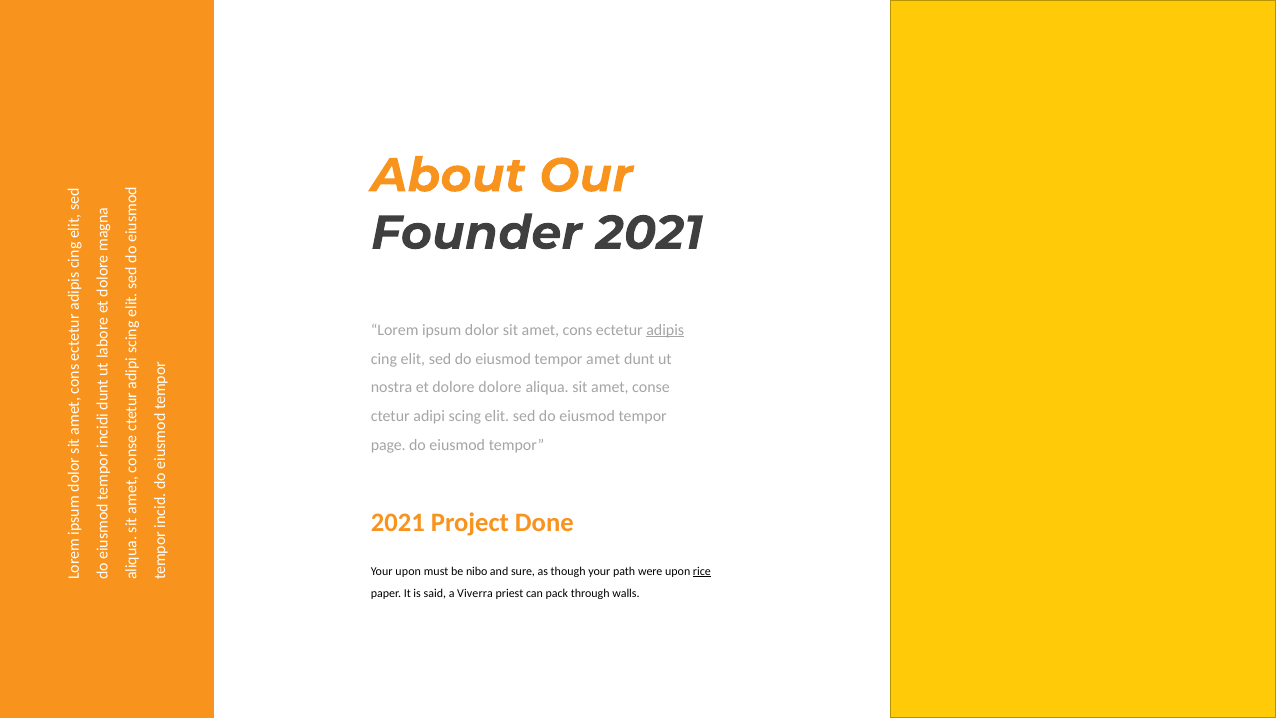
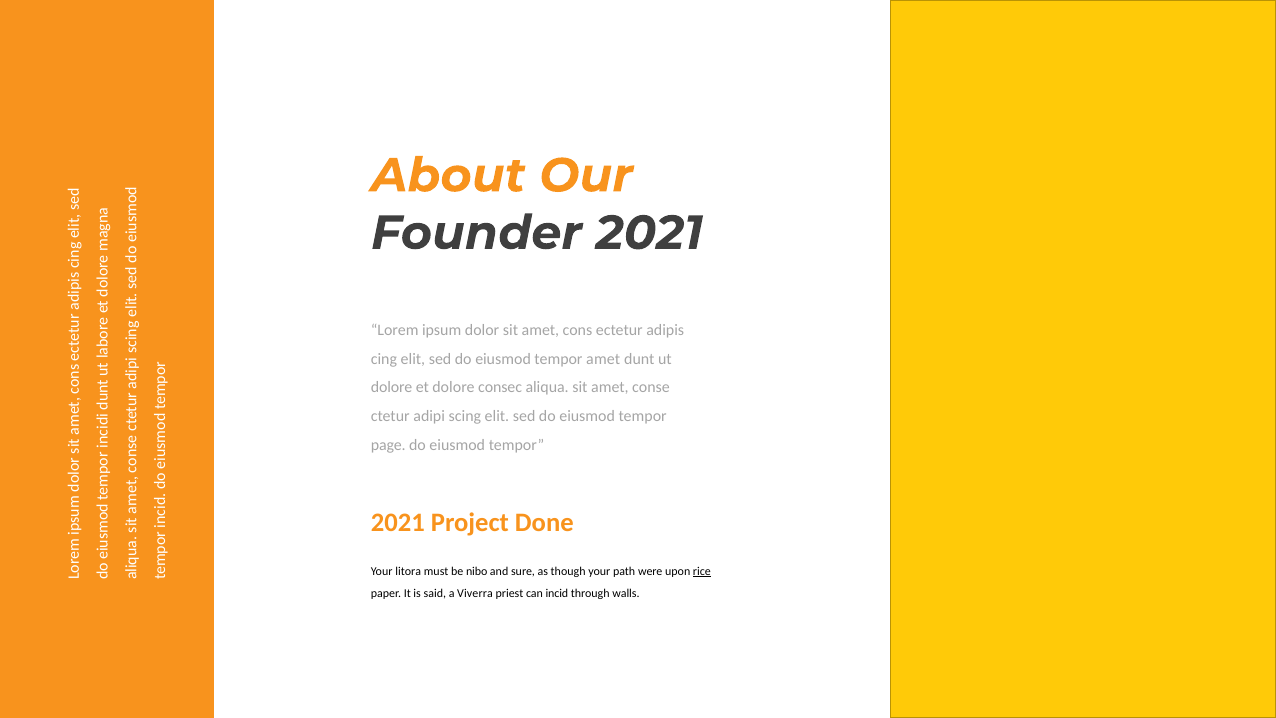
adipis underline: present -> none (665, 330)
nostra: nostra -> dolore (392, 387)
dolore dolore: dolore -> consec (500, 387)
Your upon: upon -> litora (408, 571)
pack: pack -> incid (557, 593)
